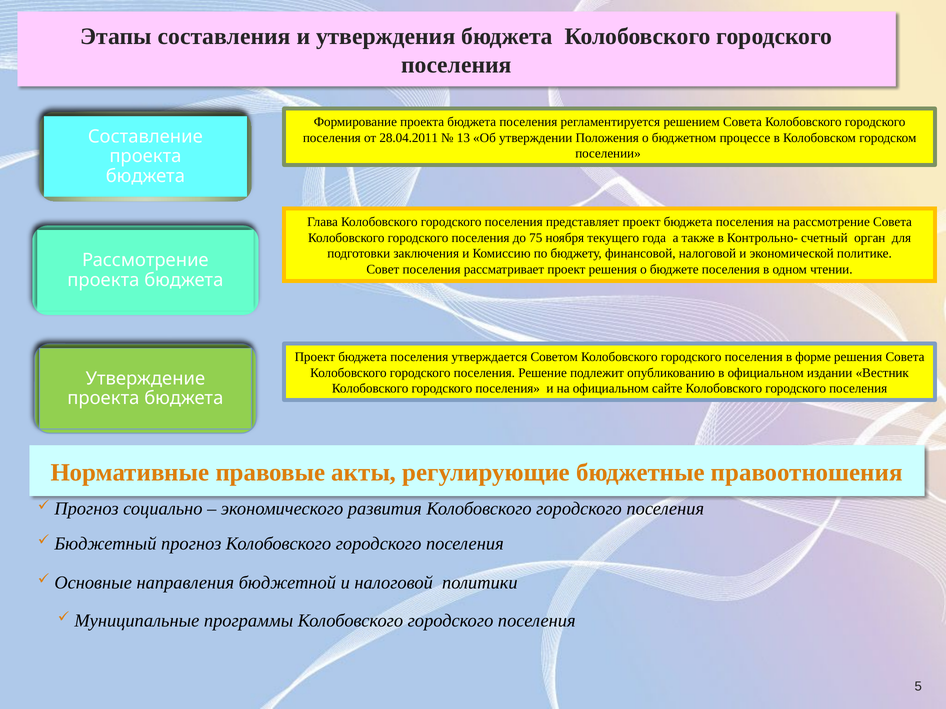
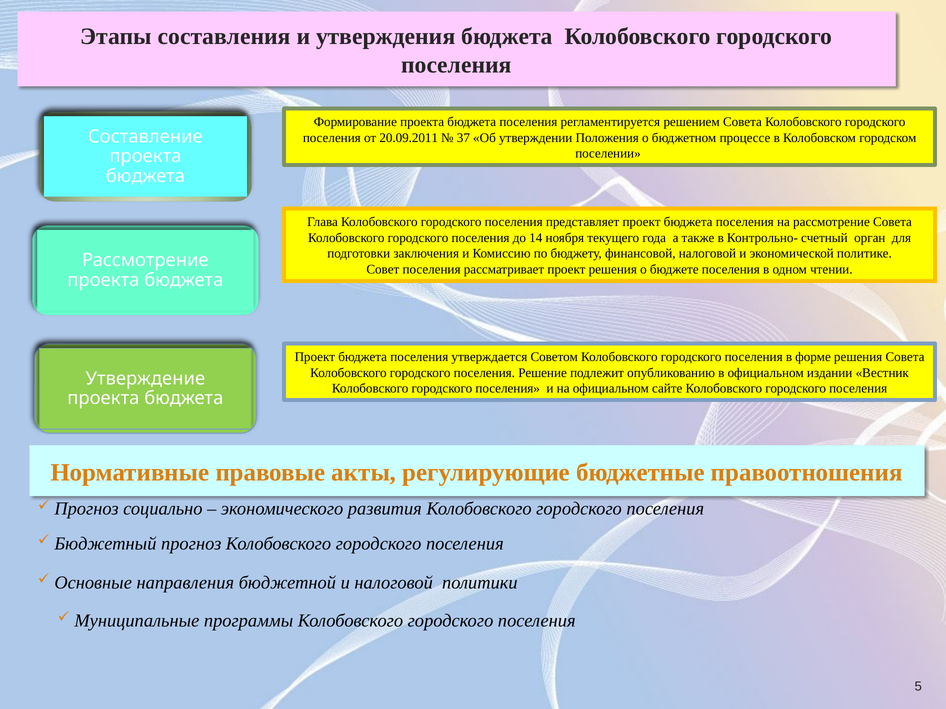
28.04.2011: 28.04.2011 -> 20.09.2011 (409, 138)
13: 13 -> 37 (463, 138)
75: 75 -> 14 (536, 238)
